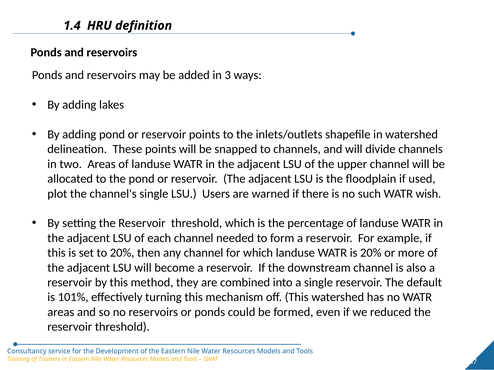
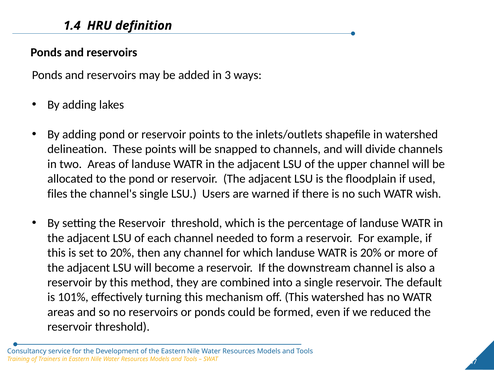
plot: plot -> files (57, 194)
